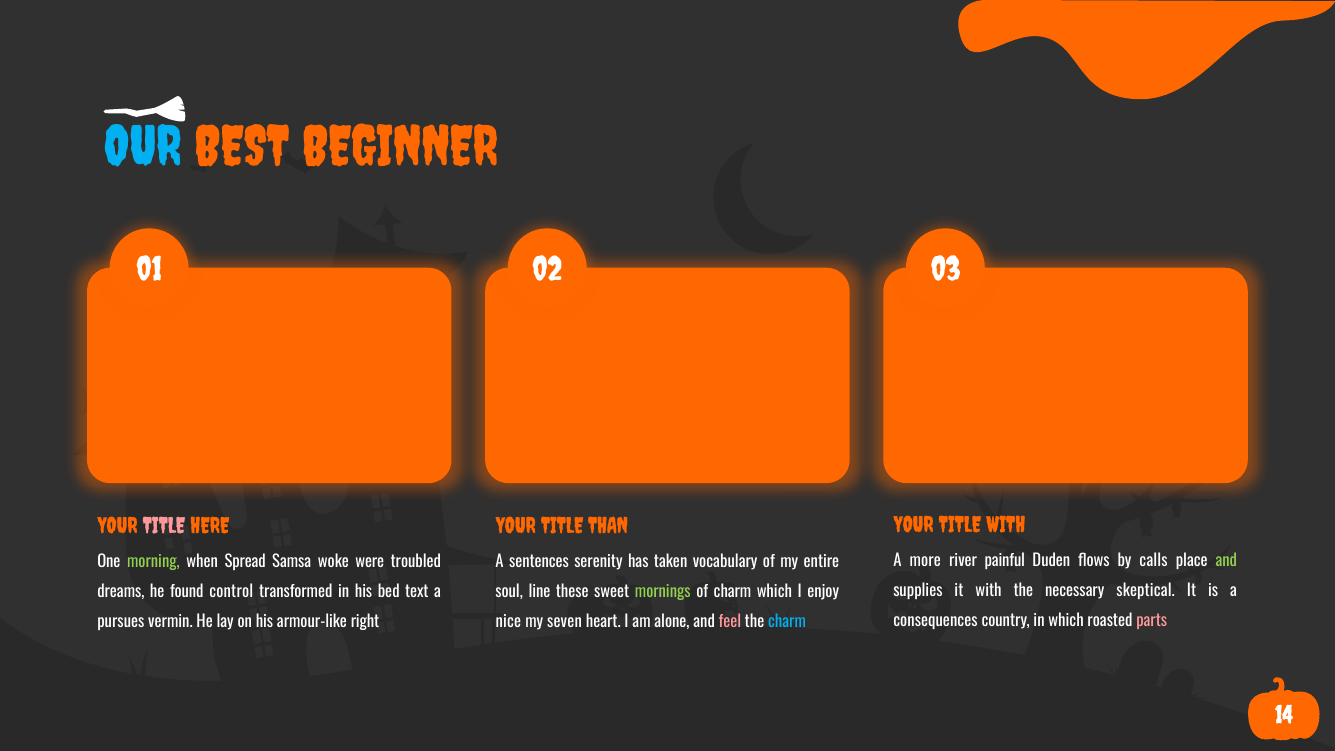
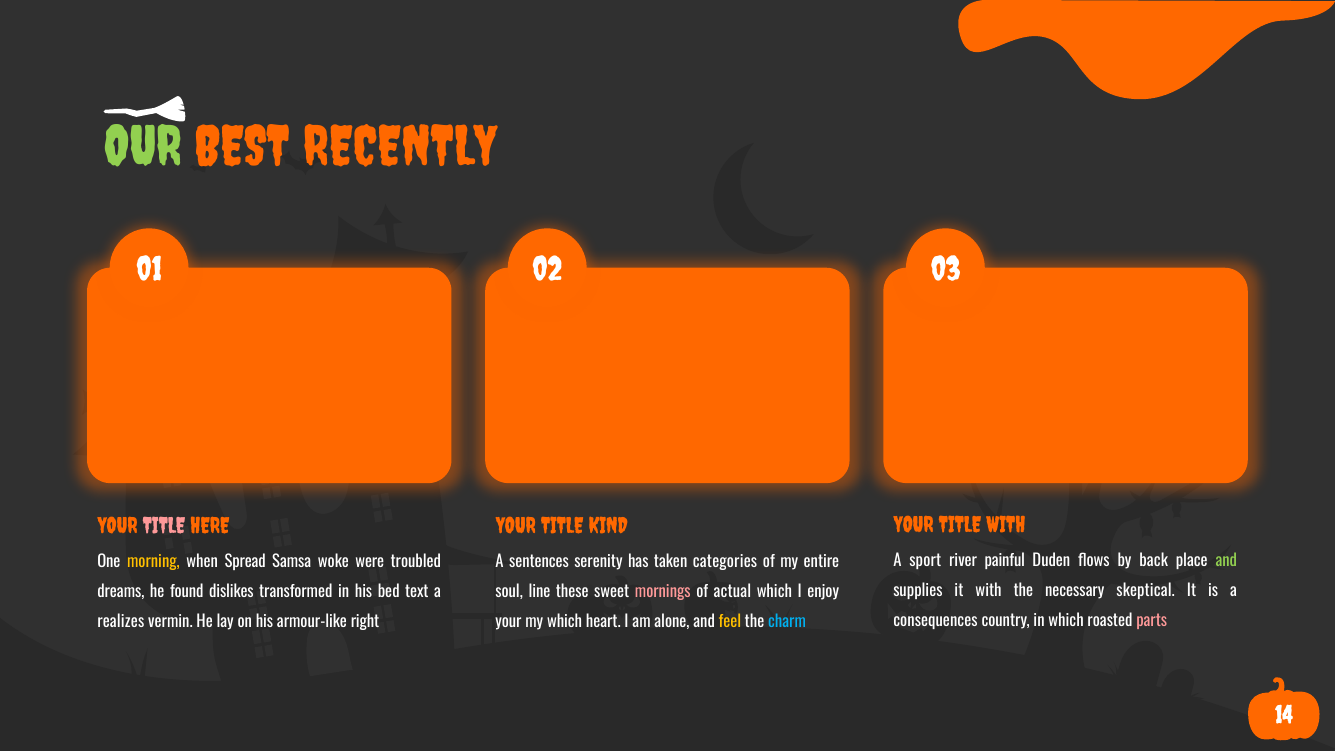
OUR colour: light blue -> light green (143, 147)
BEGINNER: BEGINNER -> RECENTLY (400, 147)
THAN: THAN -> KIND (608, 526)
more: more -> sport (925, 561)
calls: calls -> back (1154, 561)
morning colour: light green -> yellow (153, 562)
vocabulary: vocabulary -> categories (725, 562)
control: control -> dislikes (231, 592)
mornings colour: light green -> pink (663, 592)
of charm: charm -> actual (732, 592)
pursues: pursues -> realizes (121, 622)
nice: nice -> your (509, 622)
my seven: seven -> which (565, 622)
feel colour: pink -> yellow (730, 622)
